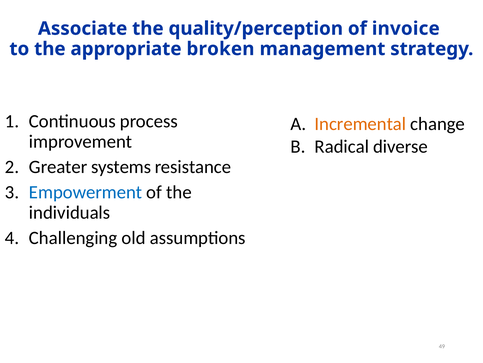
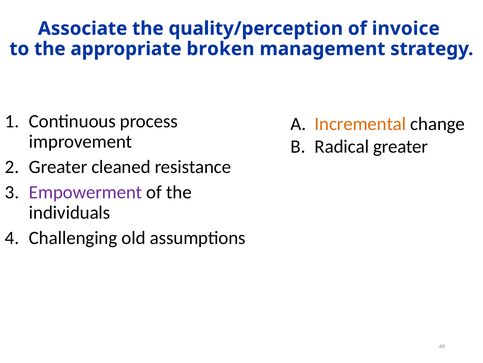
Radical diverse: diverse -> greater (401, 146)
systems: systems -> cleaned (121, 167)
Empowerment colour: blue -> purple (86, 192)
